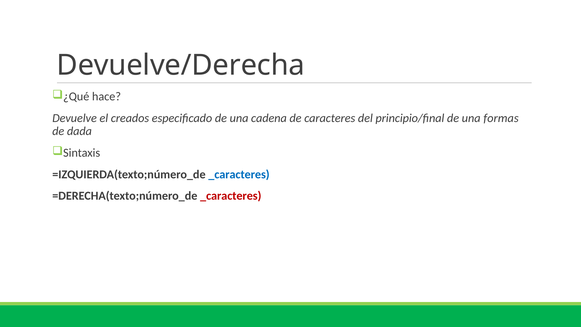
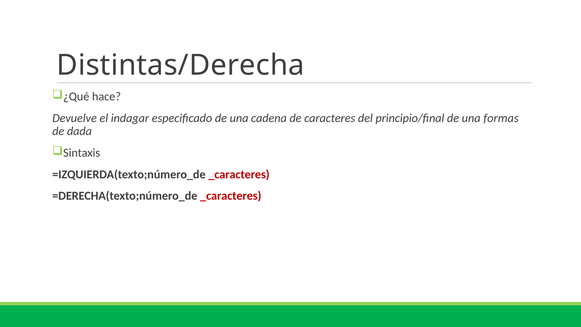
Devuelve/Derecha: Devuelve/Derecha -> Distintas/Derecha (181, 65)
creados: creados -> indagar (130, 118)
_caracteres colour: blue -> red (239, 174)
